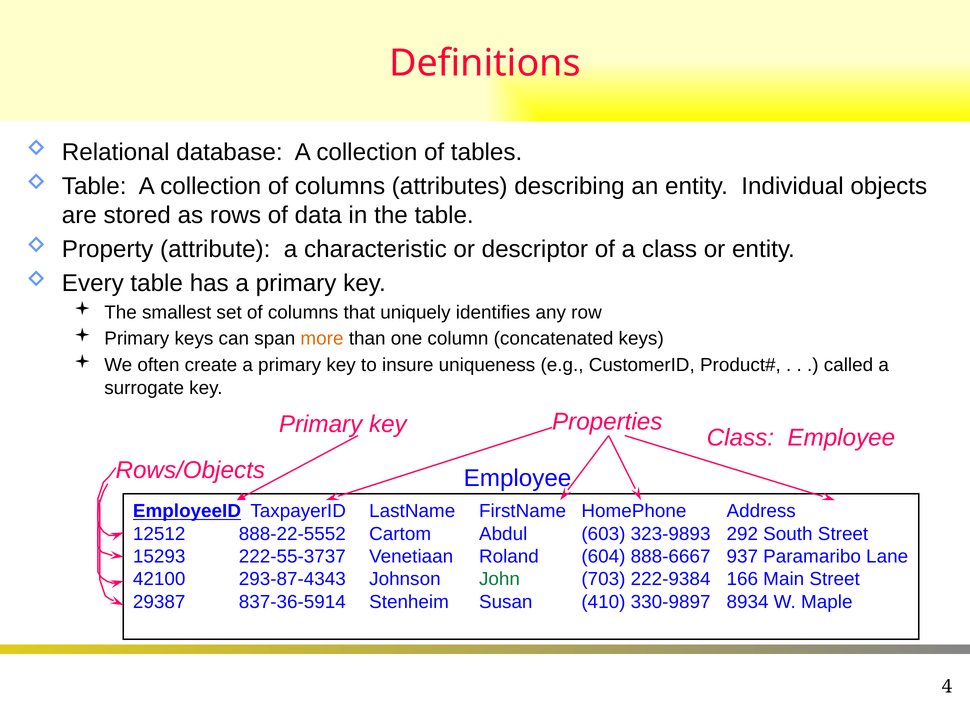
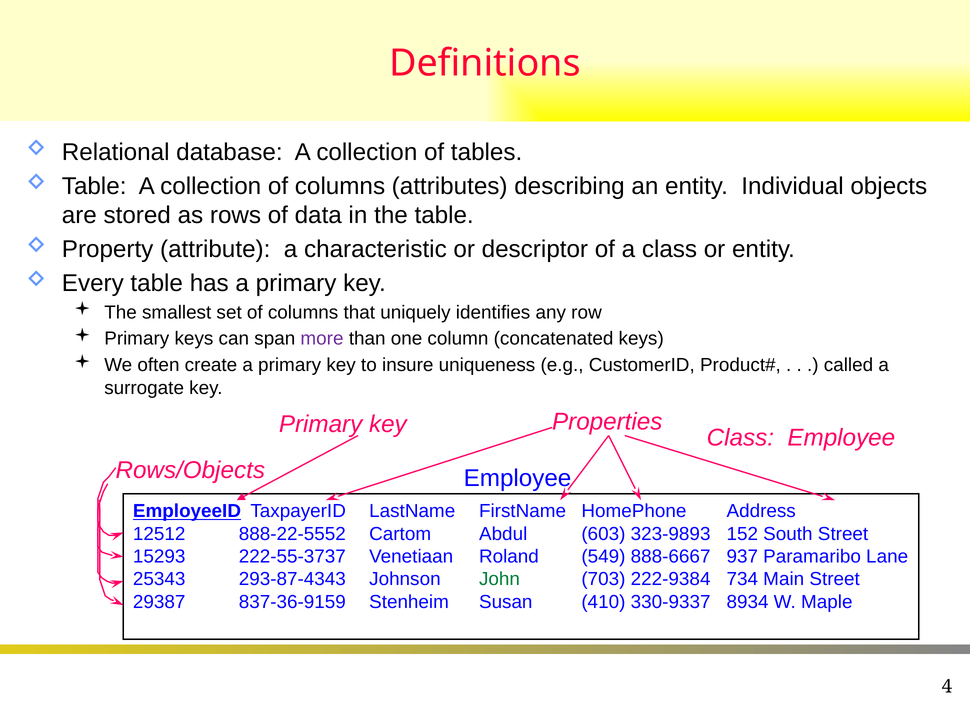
more colour: orange -> purple (322, 339)
292: 292 -> 152 (742, 534)
604: 604 -> 549 (603, 557)
42100: 42100 -> 25343 (159, 580)
166: 166 -> 734 (742, 580)
837-36-5914: 837-36-5914 -> 837-36-9159 (292, 602)
330-9897: 330-9897 -> 330-9337 (671, 602)
